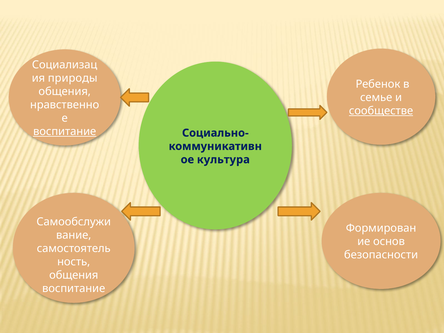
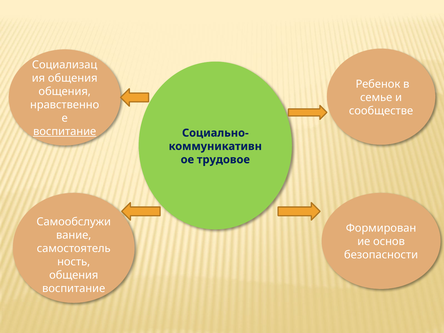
природы: природы -> общения (73, 78)
сообществе underline: present -> none (381, 111)
культура: культура -> трудовое (223, 160)
